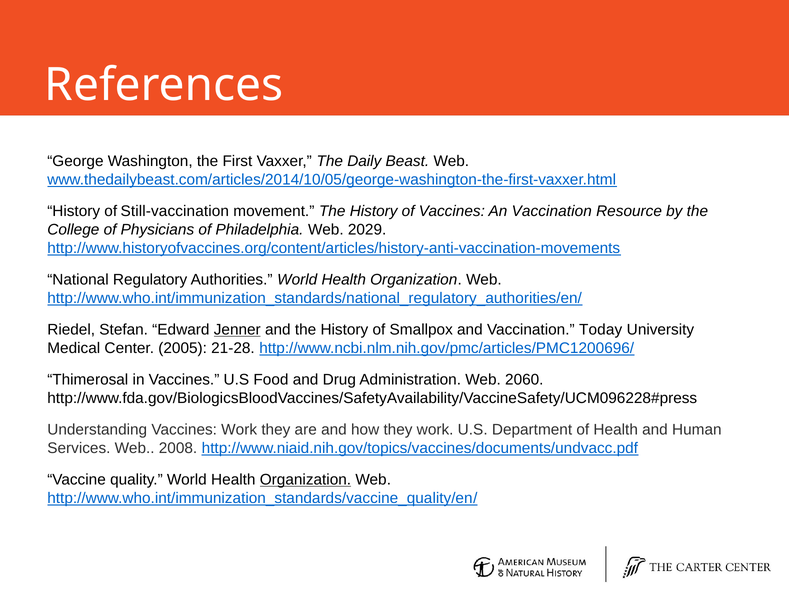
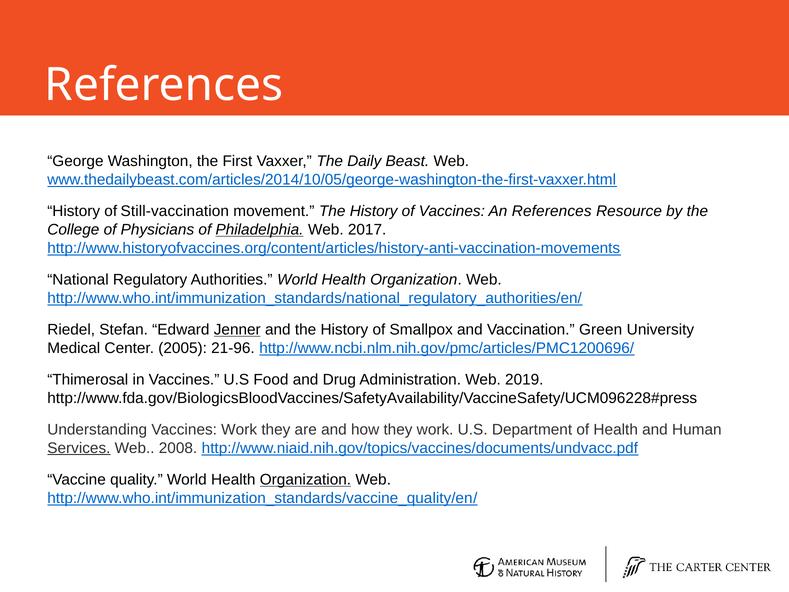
An Vaccination: Vaccination -> References (552, 211)
Philadelphia underline: none -> present (259, 230)
2029: 2029 -> 2017 (367, 230)
Today: Today -> Green (601, 329)
21-28: 21-28 -> 21-96 (233, 348)
2060: 2060 -> 2019 (524, 379)
Services underline: none -> present (79, 448)
